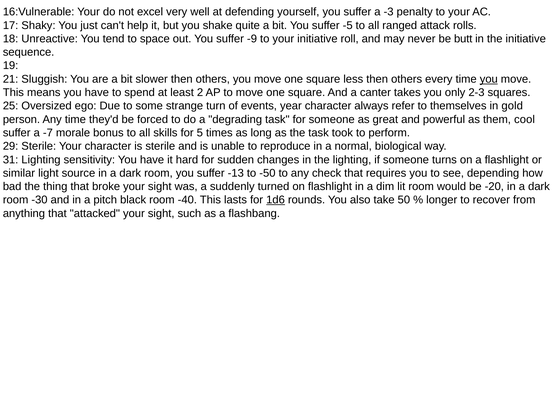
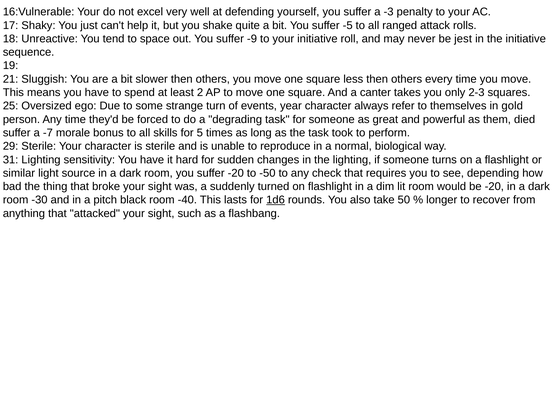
butt: butt -> jest (463, 39)
you underline: present -> none (489, 79)
cool: cool -> died (525, 119)
suffer -13: -13 -> -20 (236, 173)
